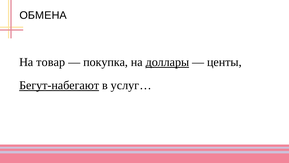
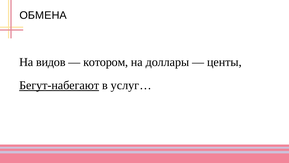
товар: товар -> видов (51, 62)
покупка: покупка -> котором (106, 62)
доллары underline: present -> none (167, 62)
